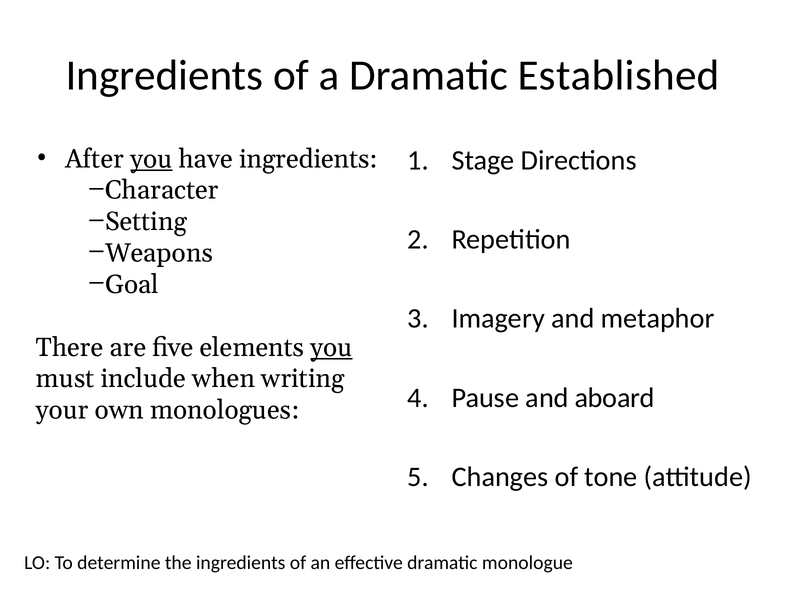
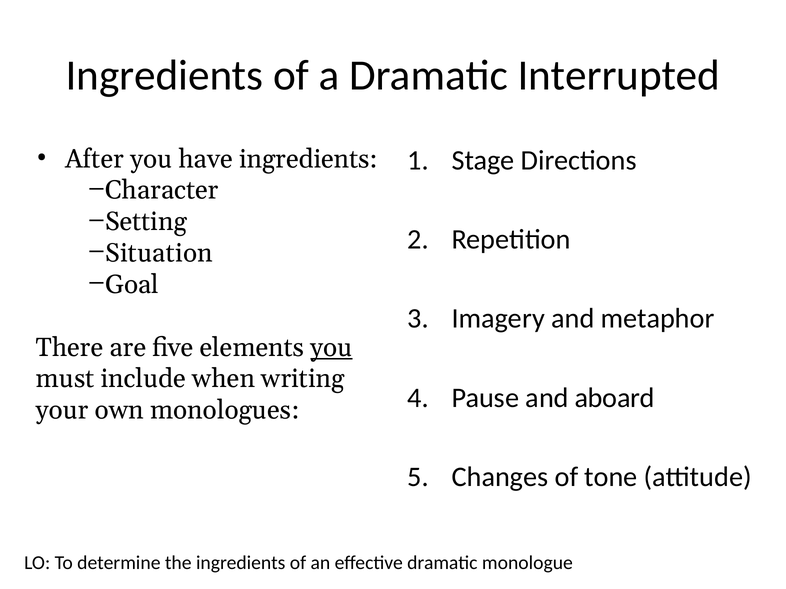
Established: Established -> Interrupted (619, 76)
you underline: present -> none (151, 159)
Weapons: Weapons -> Situation (159, 253)
